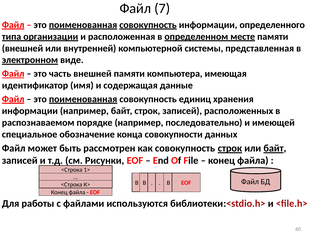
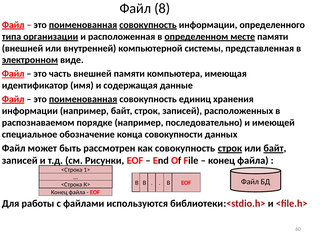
7: 7 -> 8 (162, 8)
